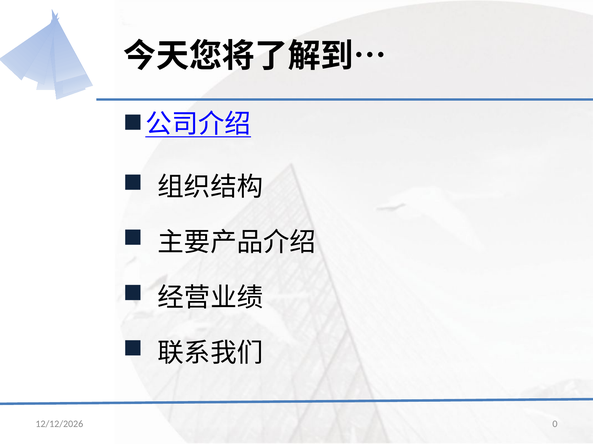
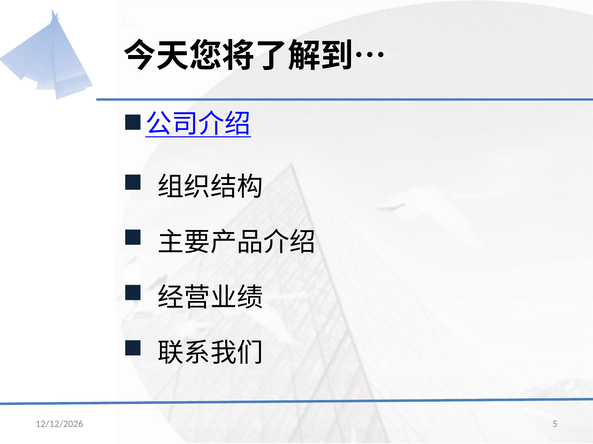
0: 0 -> 5 (555, 425)
